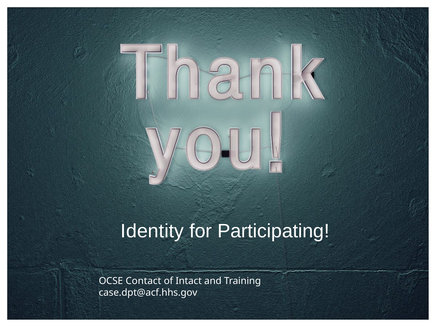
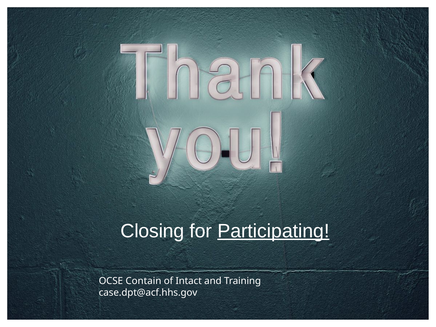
Identity: Identity -> Closing (152, 231)
Participating underline: none -> present (273, 231)
Contact: Contact -> Contain (143, 281)
